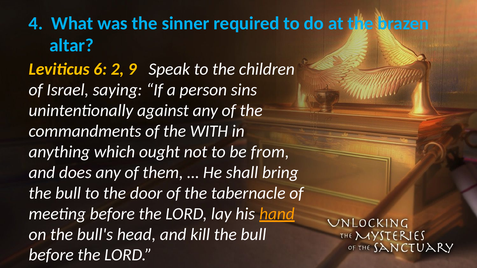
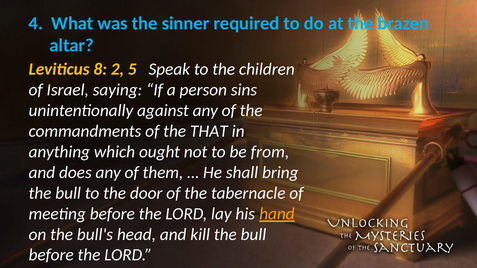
6: 6 -> 8 (100, 69)
9: 9 -> 5 (132, 69)
WITH: WITH -> THAT (209, 131)
